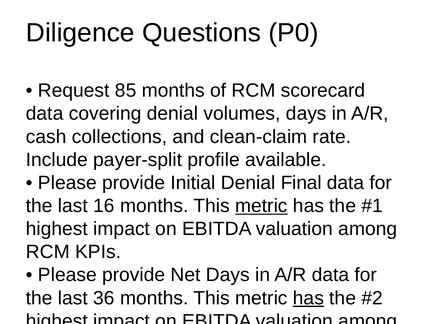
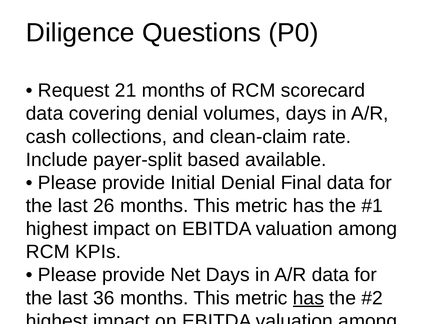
85: 85 -> 21 (126, 91)
profile: profile -> based (214, 160)
16: 16 -> 26 (104, 206)
metric underline: present -> none (261, 206)
